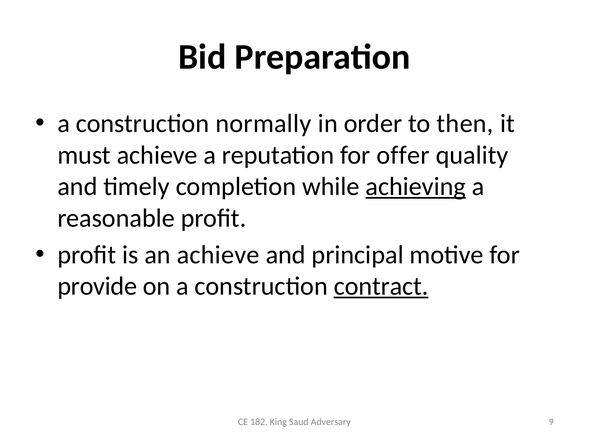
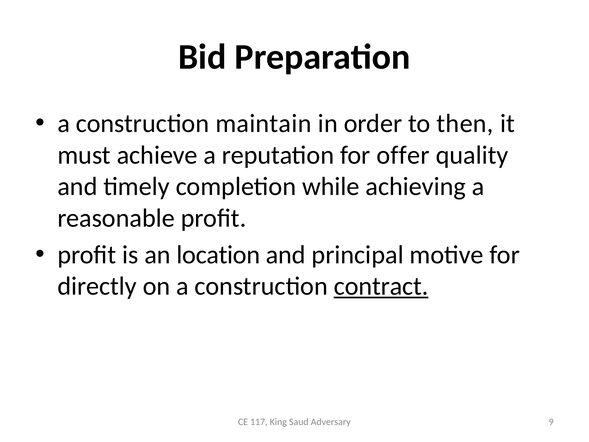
normally: normally -> maintain (263, 124)
achieving underline: present -> none (416, 186)
an achieve: achieve -> location (218, 255)
provide: provide -> directly (97, 286)
182: 182 -> 117 (259, 422)
